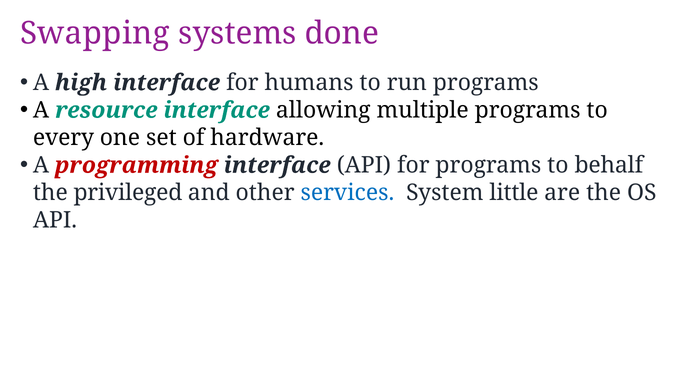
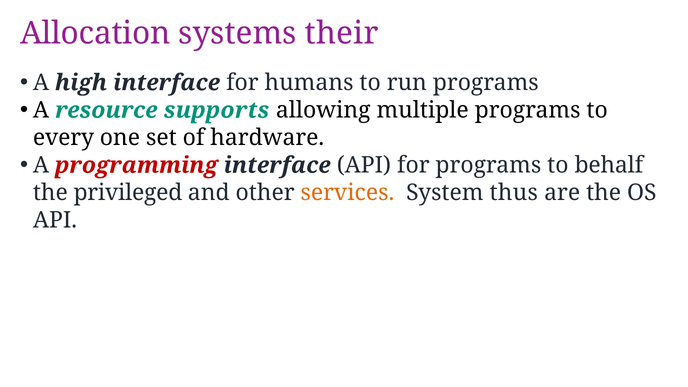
Swapping: Swapping -> Allocation (95, 33)
done: done -> their (342, 33)
resource interface: interface -> supports (216, 110)
services colour: blue -> orange (347, 193)
little: little -> thus (514, 193)
